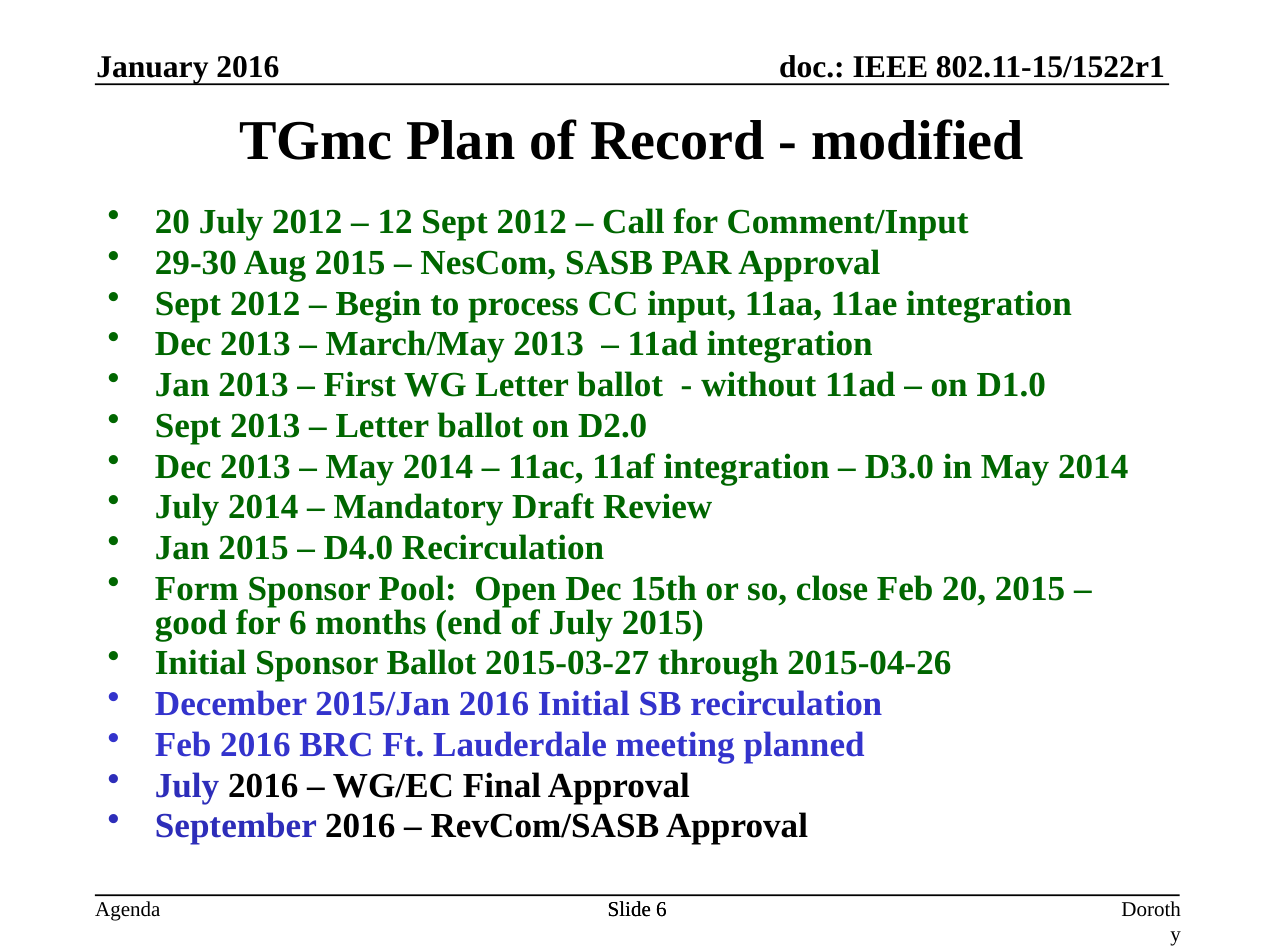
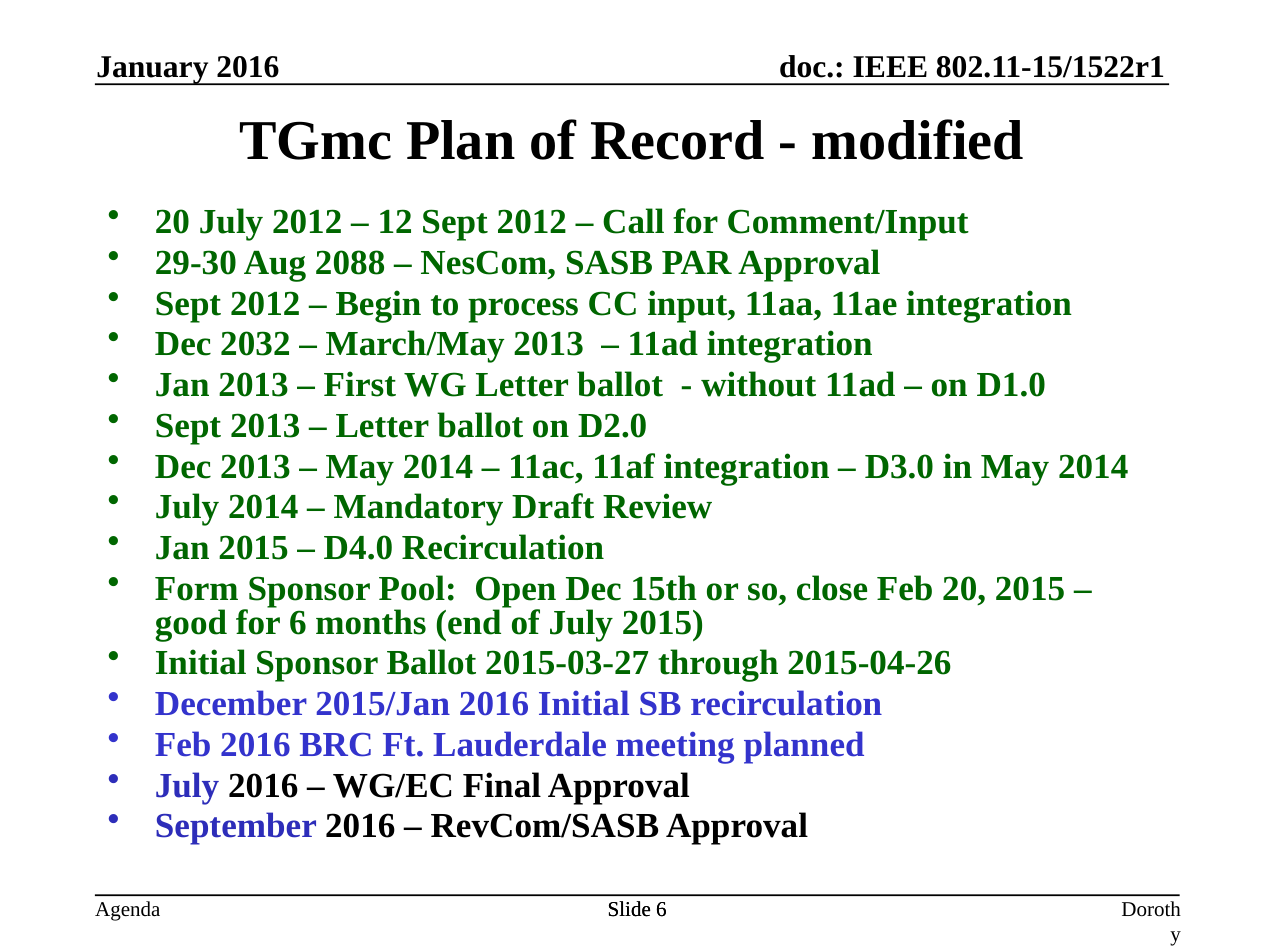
Aug 2015: 2015 -> 2088 (350, 263)
2013: 2013 -> 2032 (255, 344)
